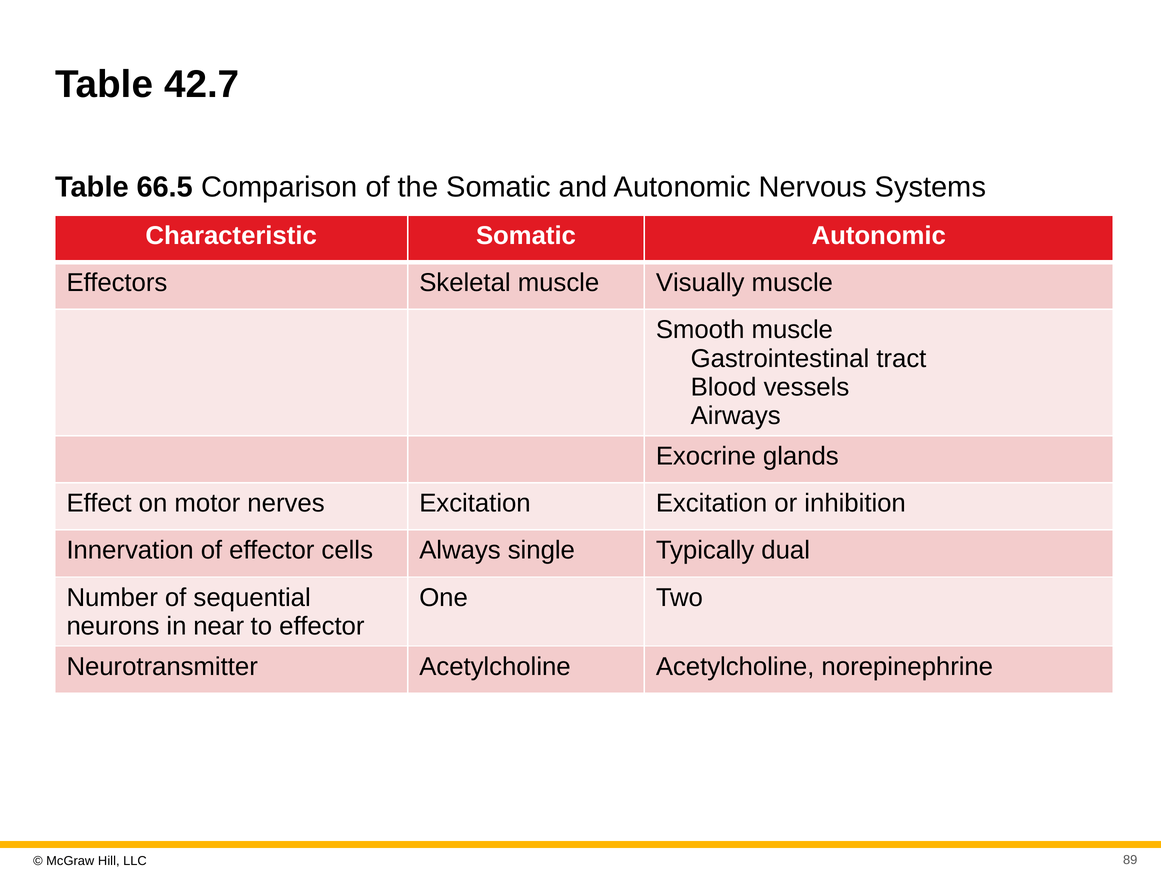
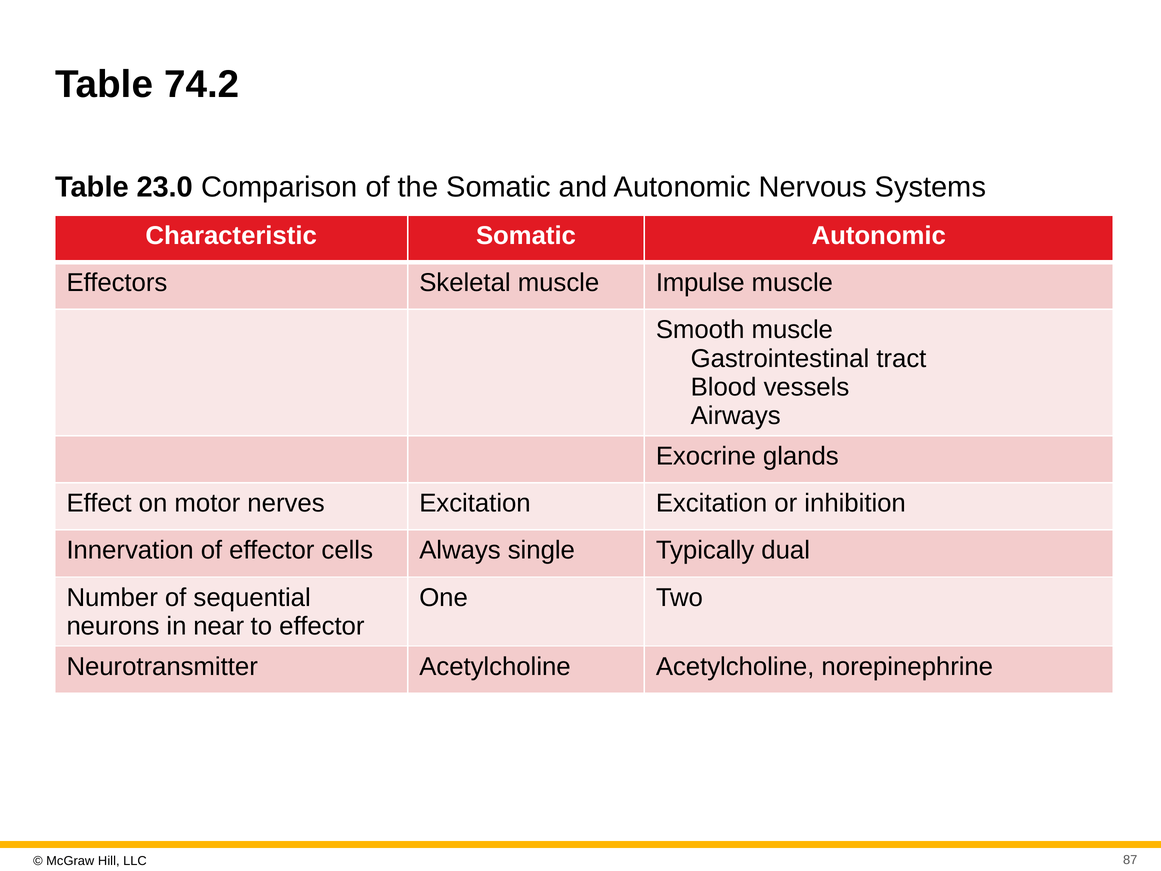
42.7: 42.7 -> 74.2 (202, 84)
66.5: 66.5 -> 23.0 (165, 187)
Visually: Visually -> Impulse (700, 283)
89: 89 -> 87 (1130, 860)
